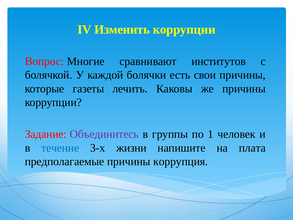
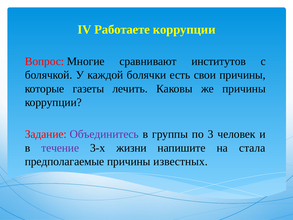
Изменить: Изменить -> Работаете (122, 29)
1: 1 -> 3 (211, 134)
течение colour: blue -> purple (60, 148)
плата: плата -> стала (252, 148)
коррупция: коррупция -> известных (181, 161)
